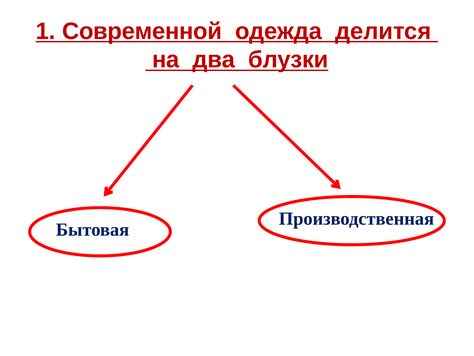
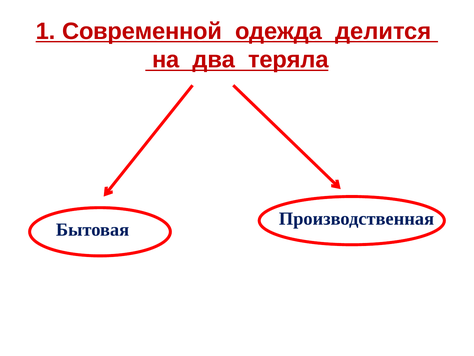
блузки: блузки -> теряла (288, 60)
